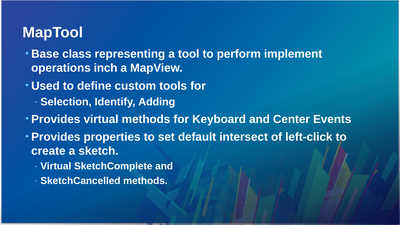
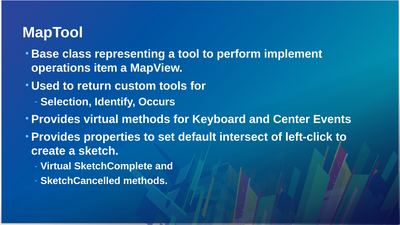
inch: inch -> item (106, 68)
define: define -> return (94, 86)
Adding: Adding -> Occurs (157, 102)
